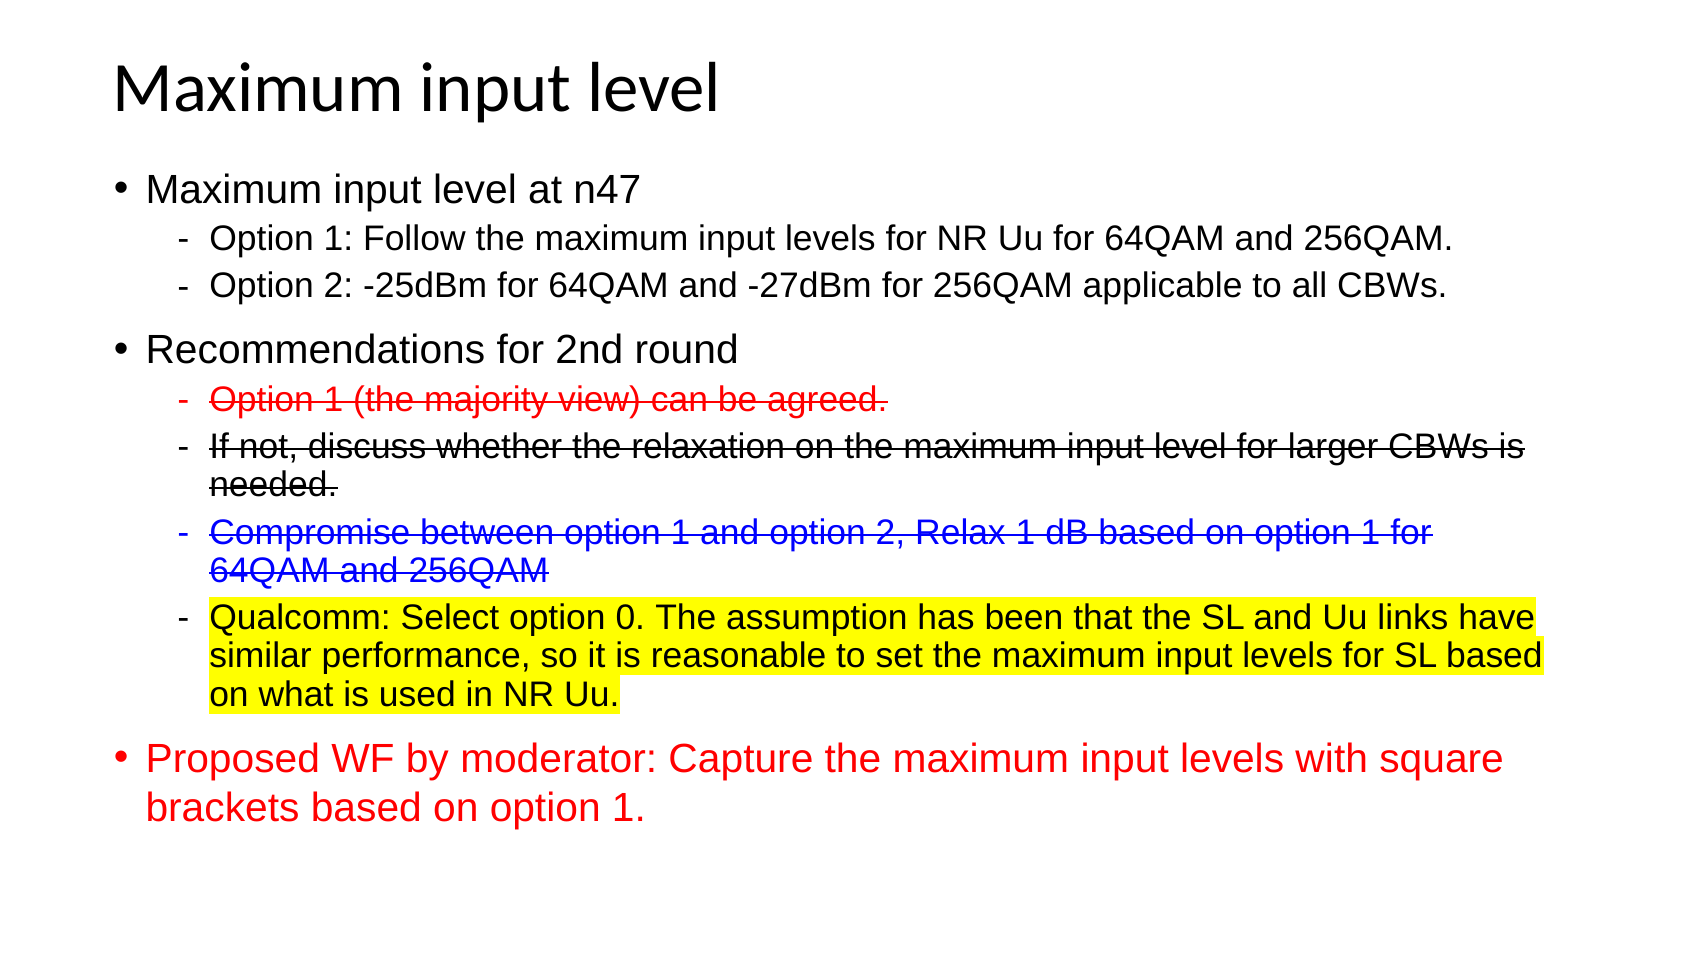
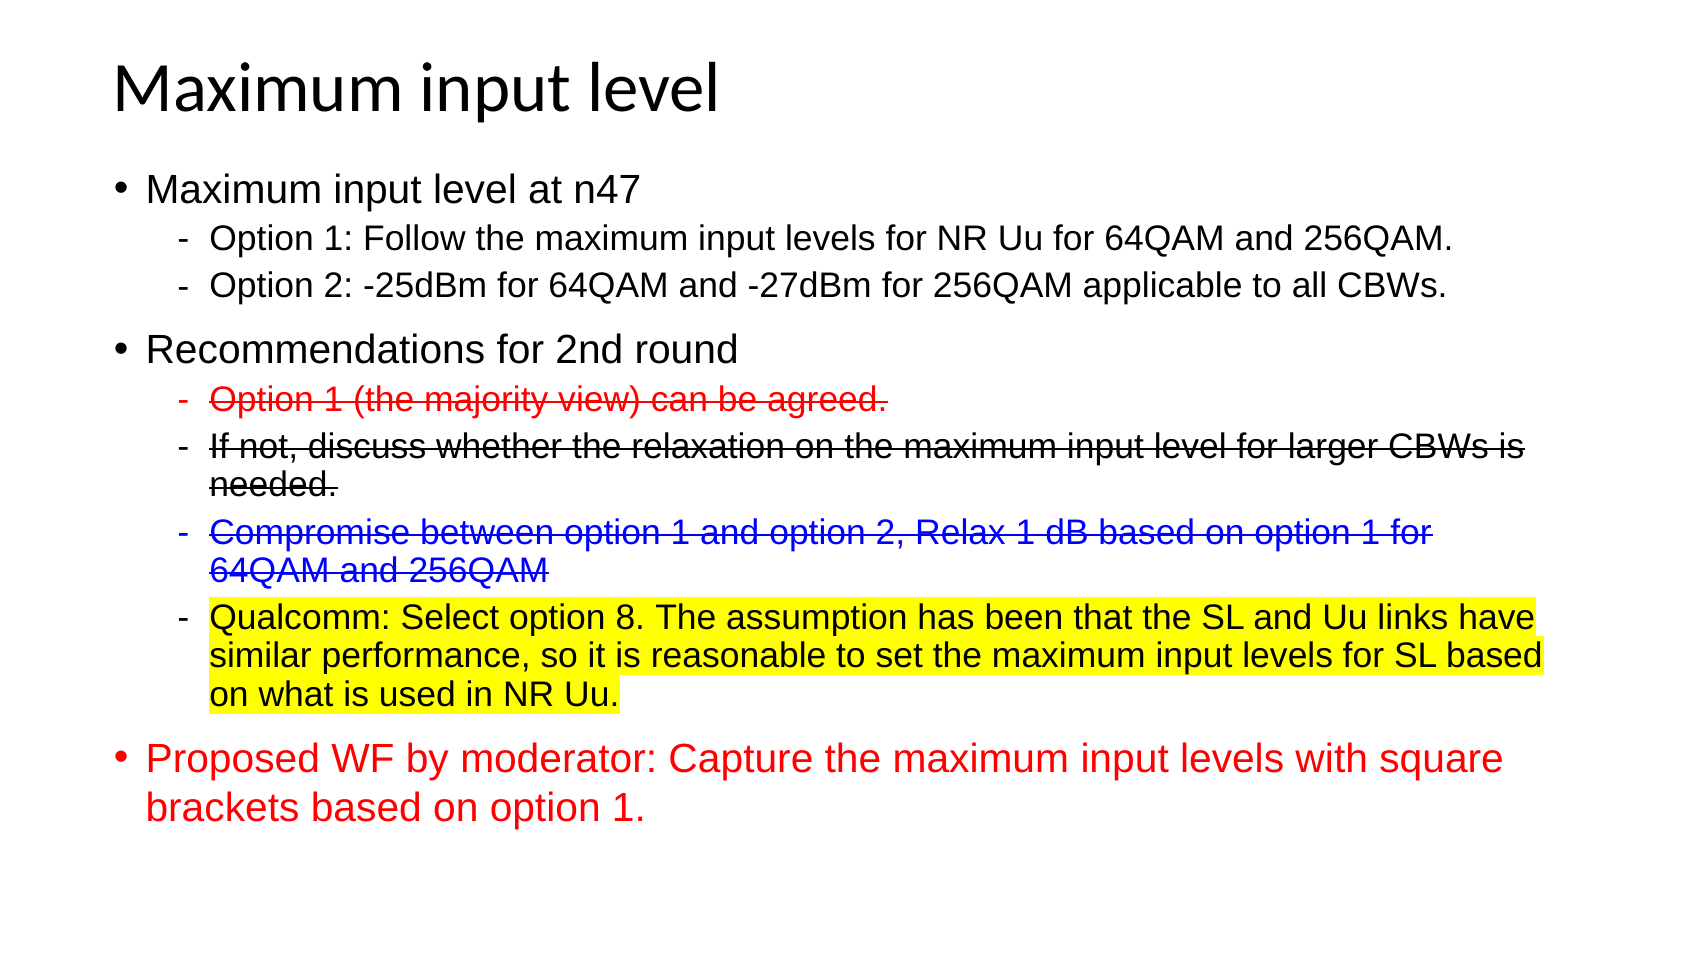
0: 0 -> 8 (630, 618)
